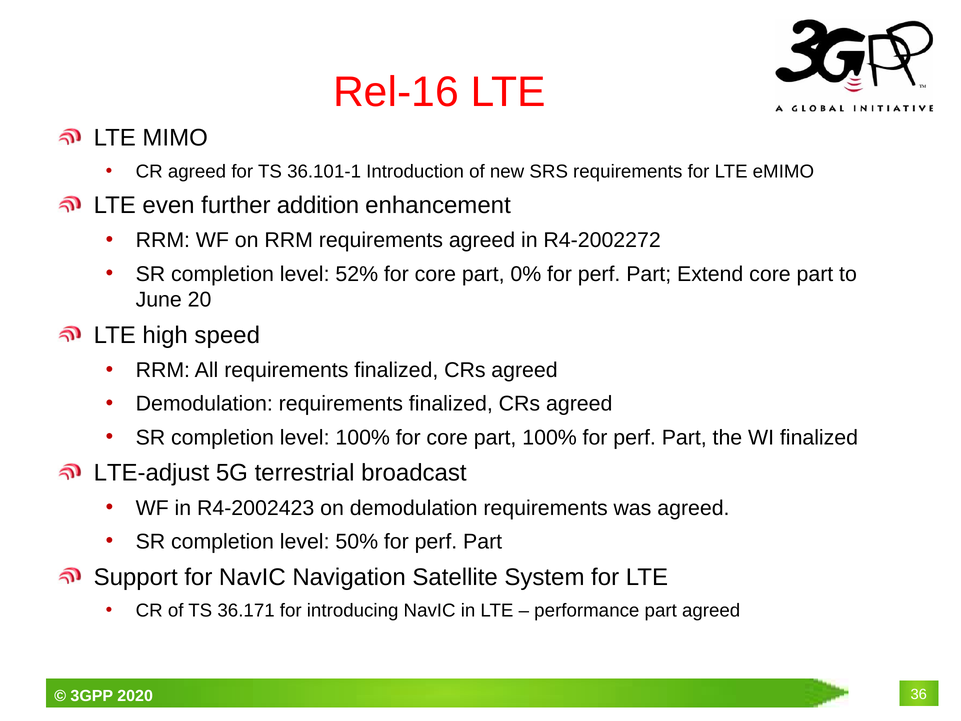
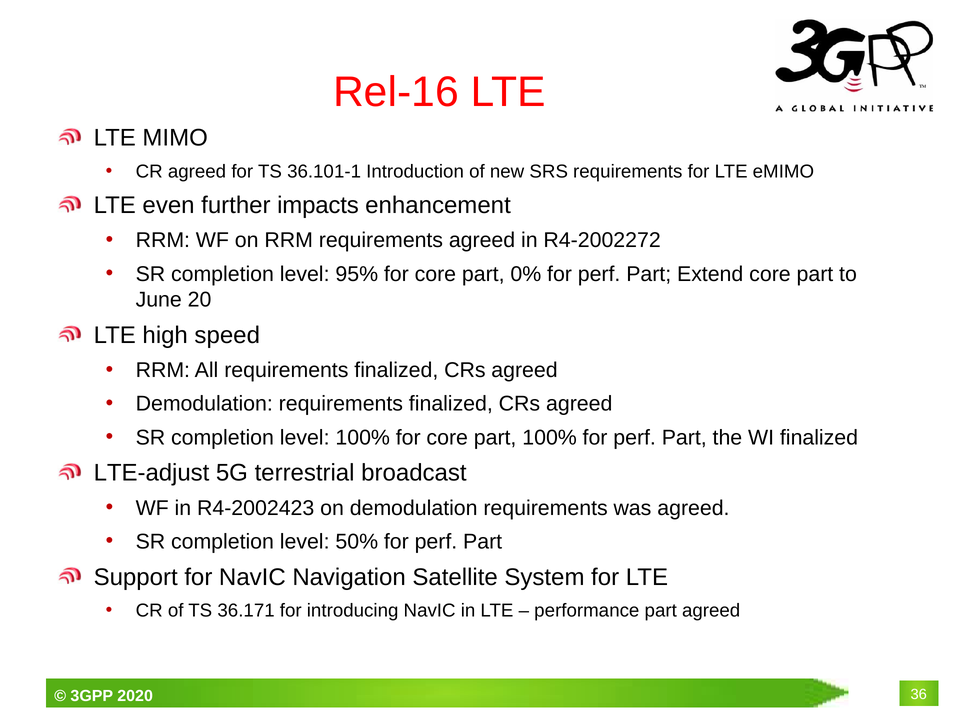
addition: addition -> impacts (318, 205)
52%: 52% -> 95% (357, 274)
